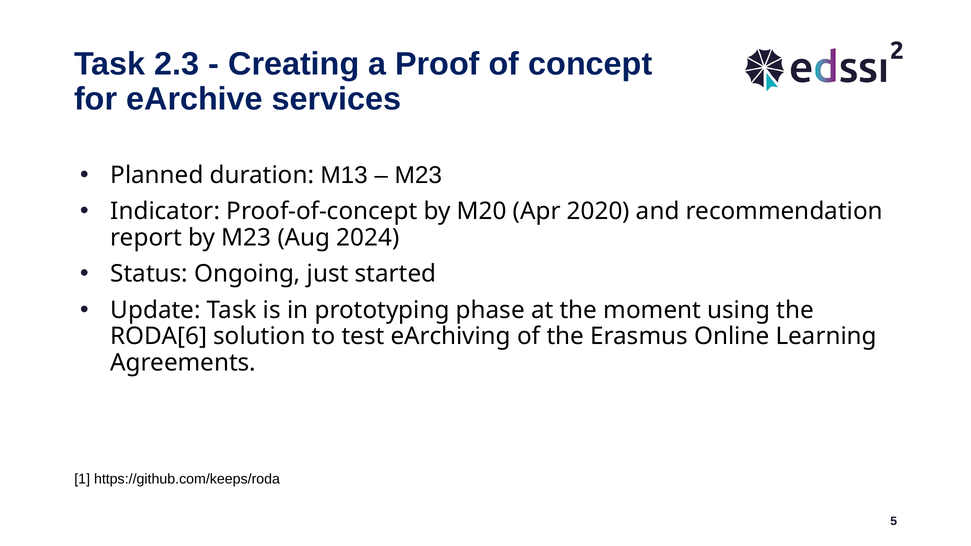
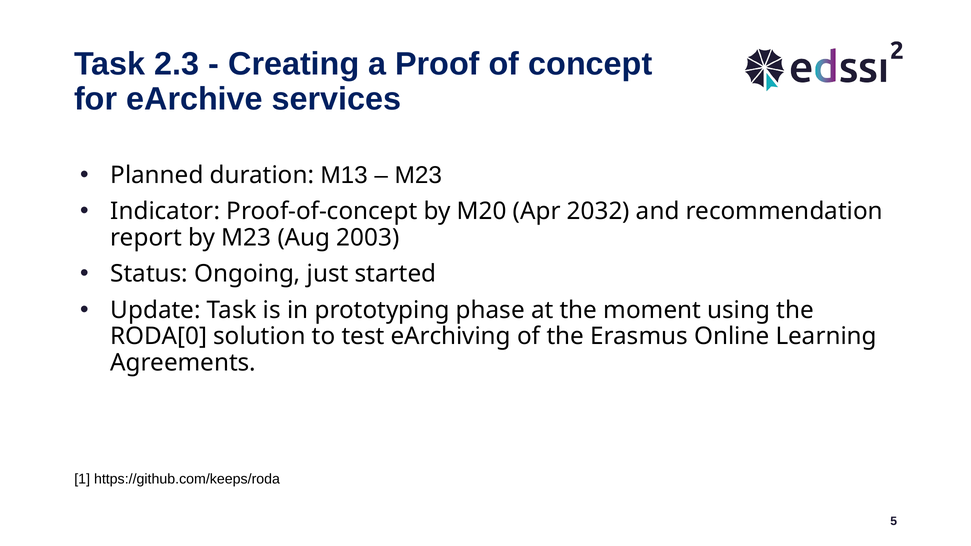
2020: 2020 -> 2032 (598, 211)
2024: 2024 -> 2003 (368, 238)
RODA[6: RODA[6 -> RODA[0 (159, 337)
